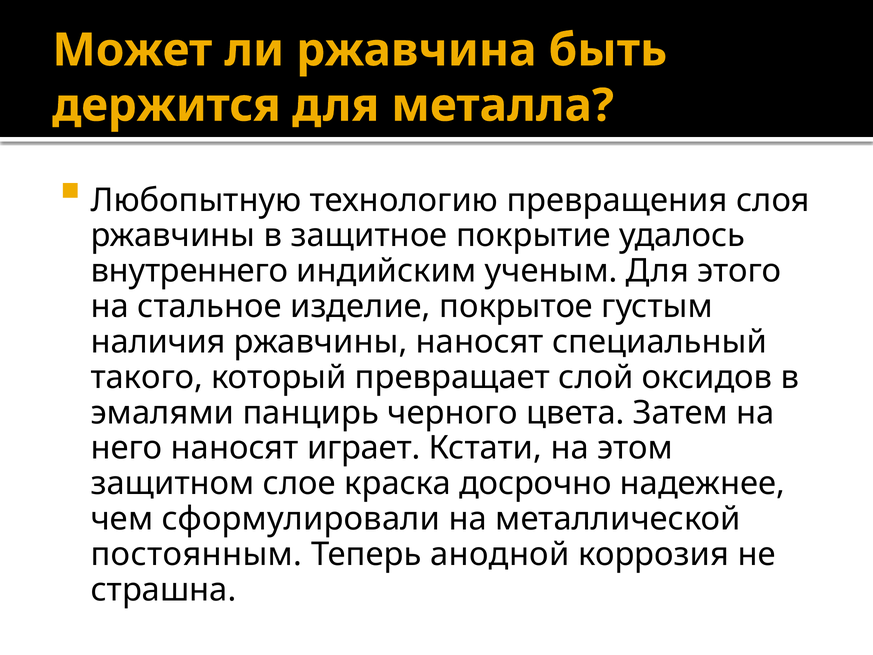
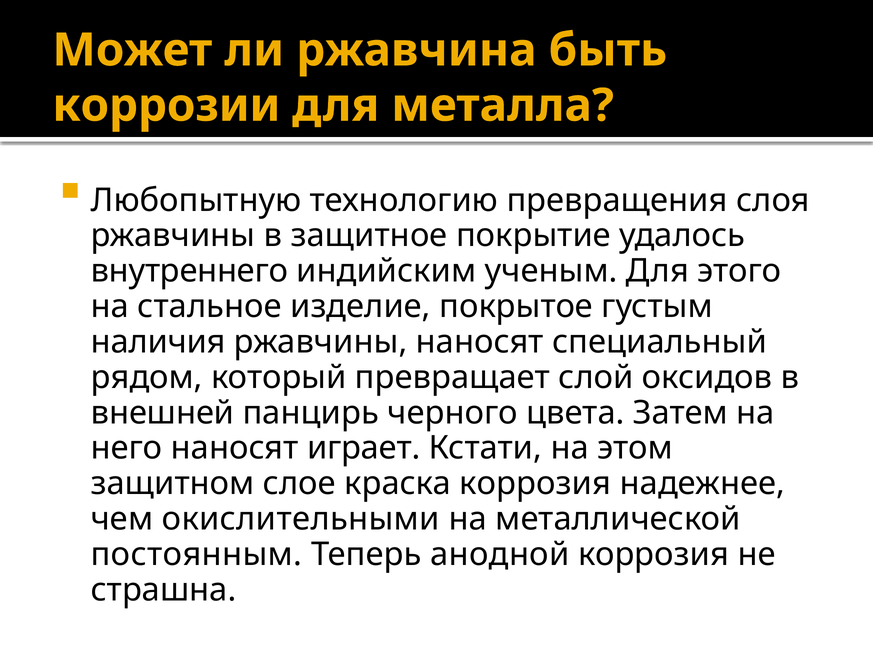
держится: держится -> коррозии (166, 105)
такого: такого -> рядом (147, 377)
эмалями: эмалями -> внешней (163, 413)
досрочно: досрочно -> коррозия (535, 483)
сформулировали: сформулировали -> окислительными (301, 519)
